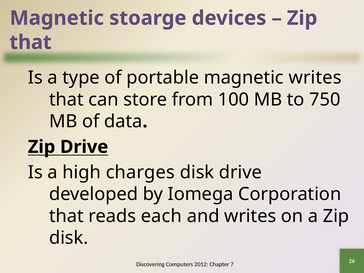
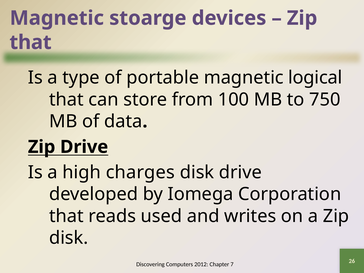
magnetic writes: writes -> logical (315, 78)
each: each -> used (161, 216)
